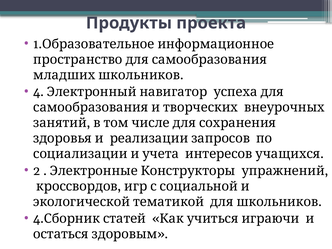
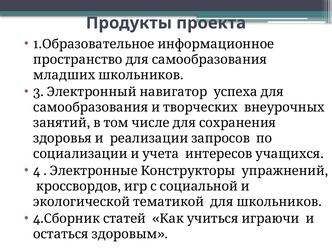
4: 4 -> 3 (38, 92)
2: 2 -> 4 (37, 171)
